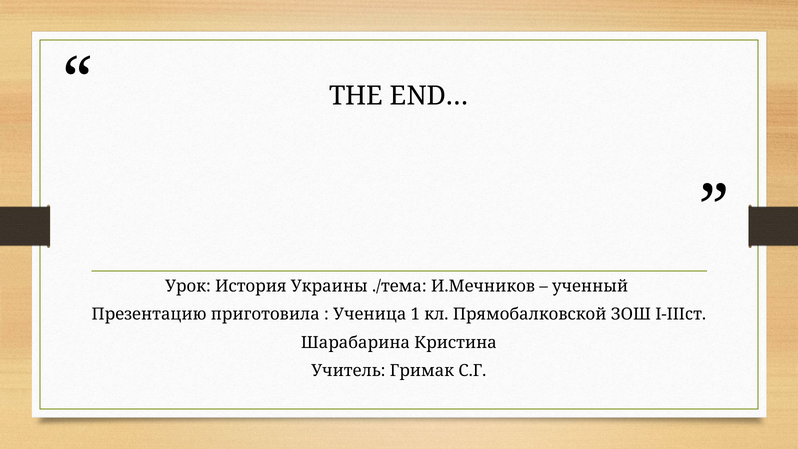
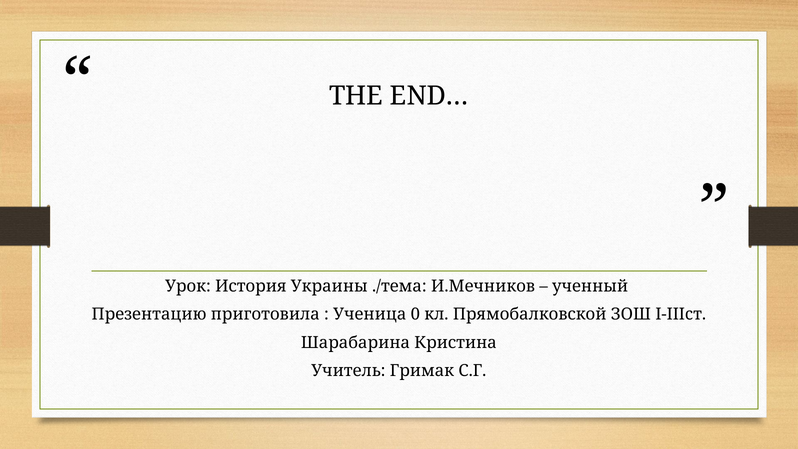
1: 1 -> 0 (415, 314)
